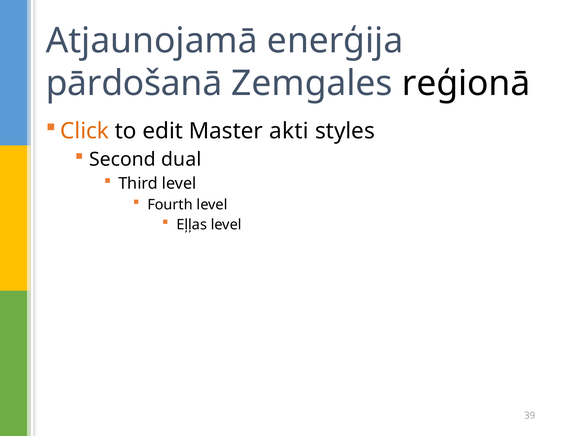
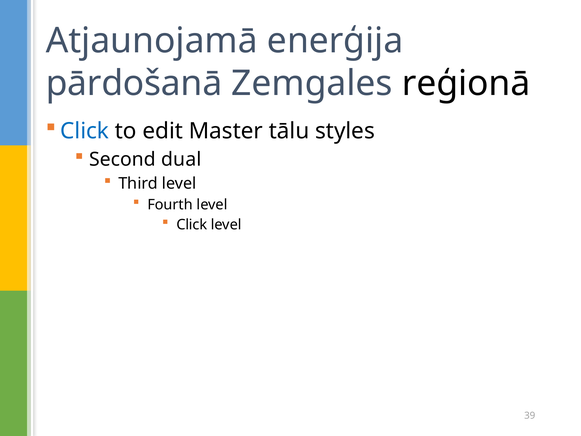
Click colour: orange -> blue (85, 131)
akti: akti -> tālu (289, 131)
Eļļas: Eļļas -> Click (192, 224)
